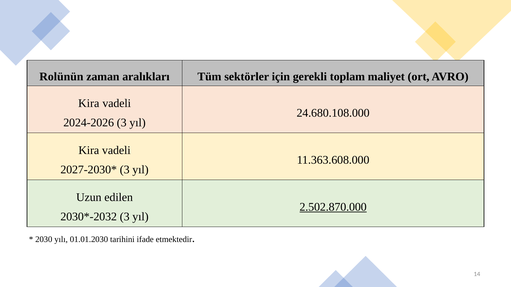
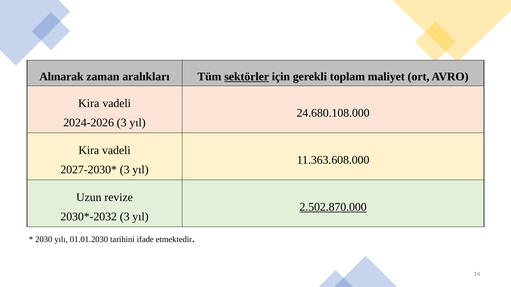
Rolünün: Rolünün -> Alınarak (61, 77)
sektörler underline: none -> present (247, 77)
edilen: edilen -> revize (119, 198)
